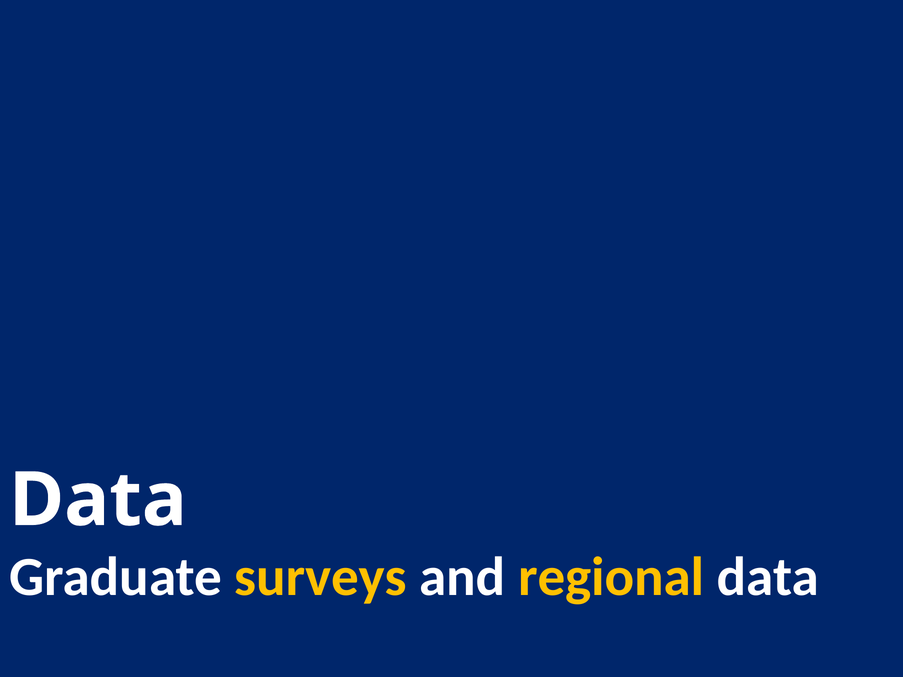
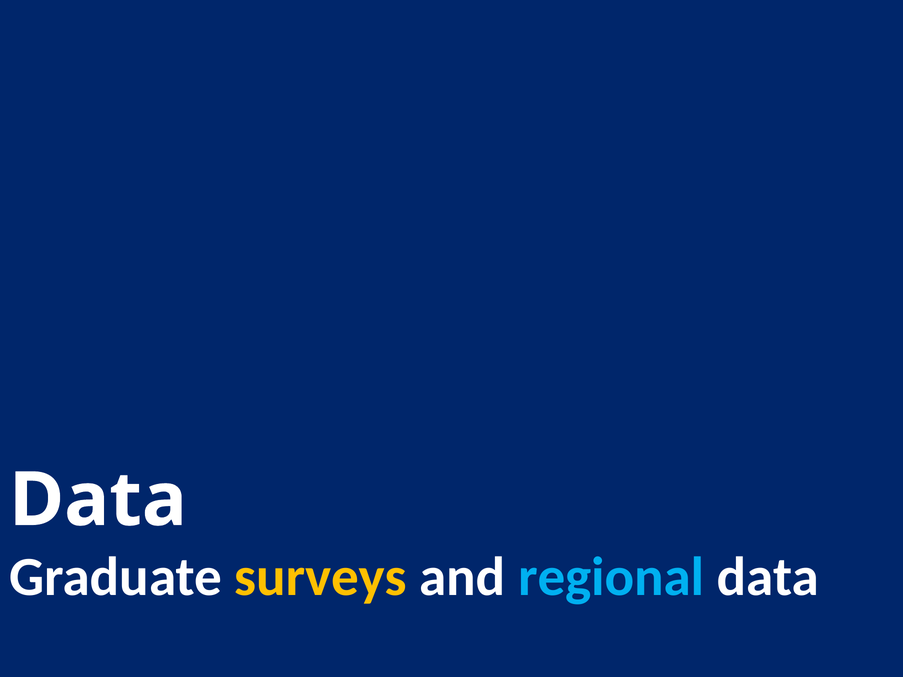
regional colour: yellow -> light blue (611, 577)
